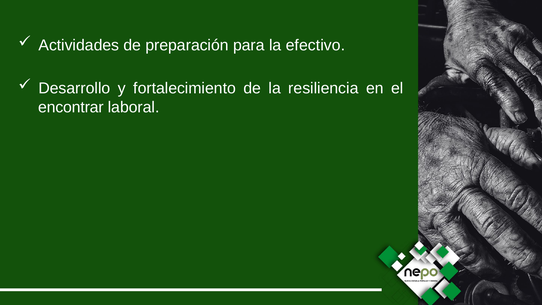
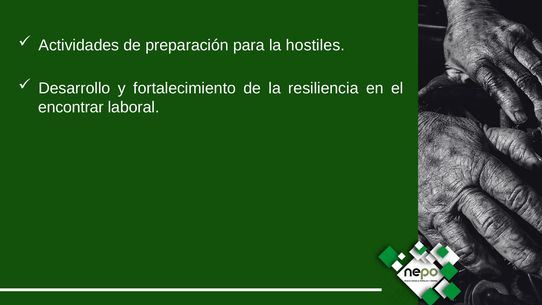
efectivo: efectivo -> hostiles (315, 45)
